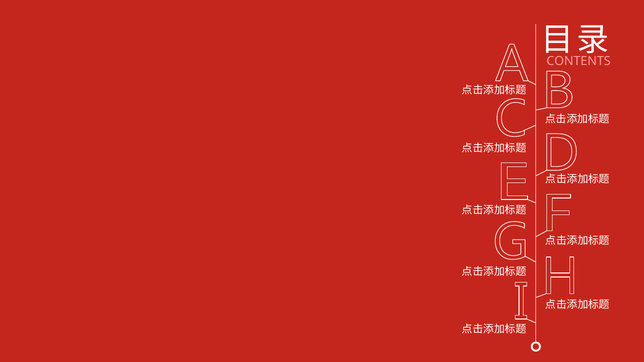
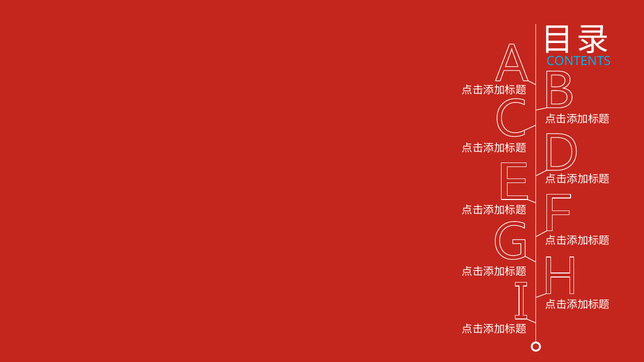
CONTENTS colour: pink -> light blue (579, 61)
